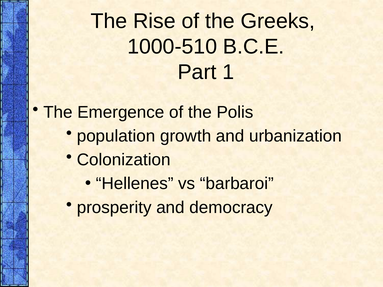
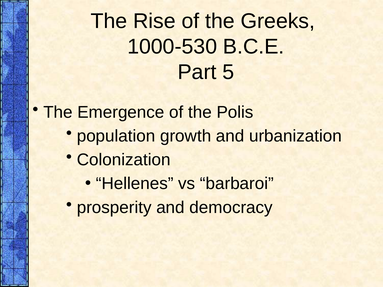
1000-510: 1000-510 -> 1000-530 (172, 47)
1: 1 -> 5 (228, 72)
